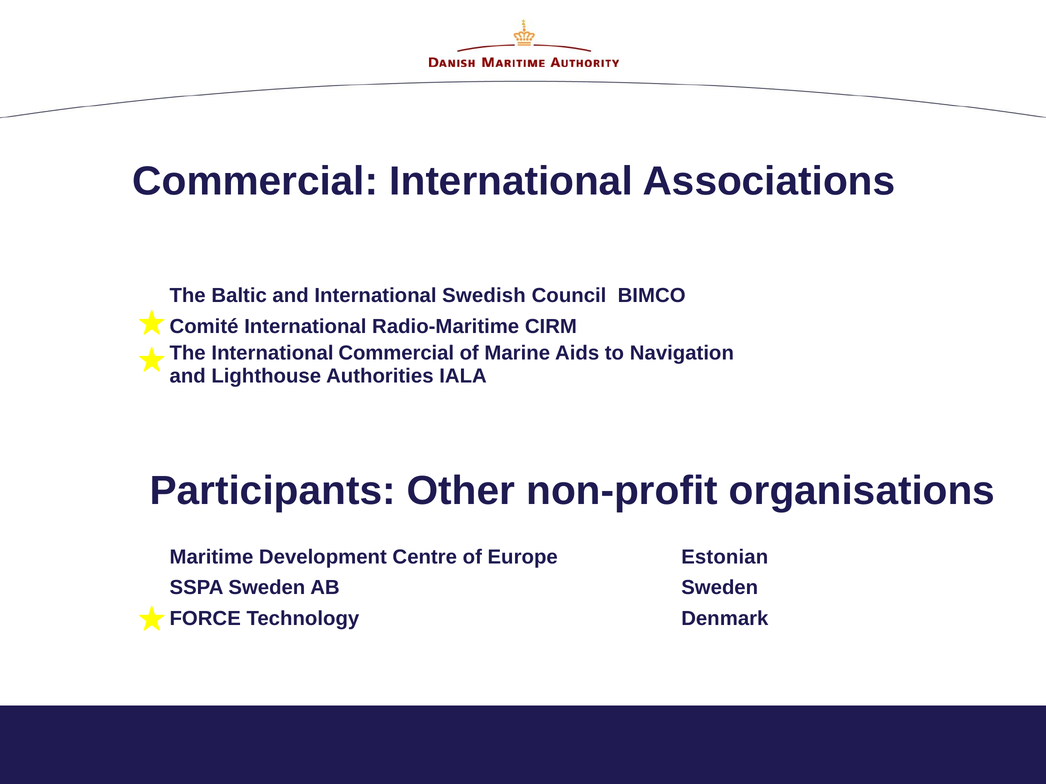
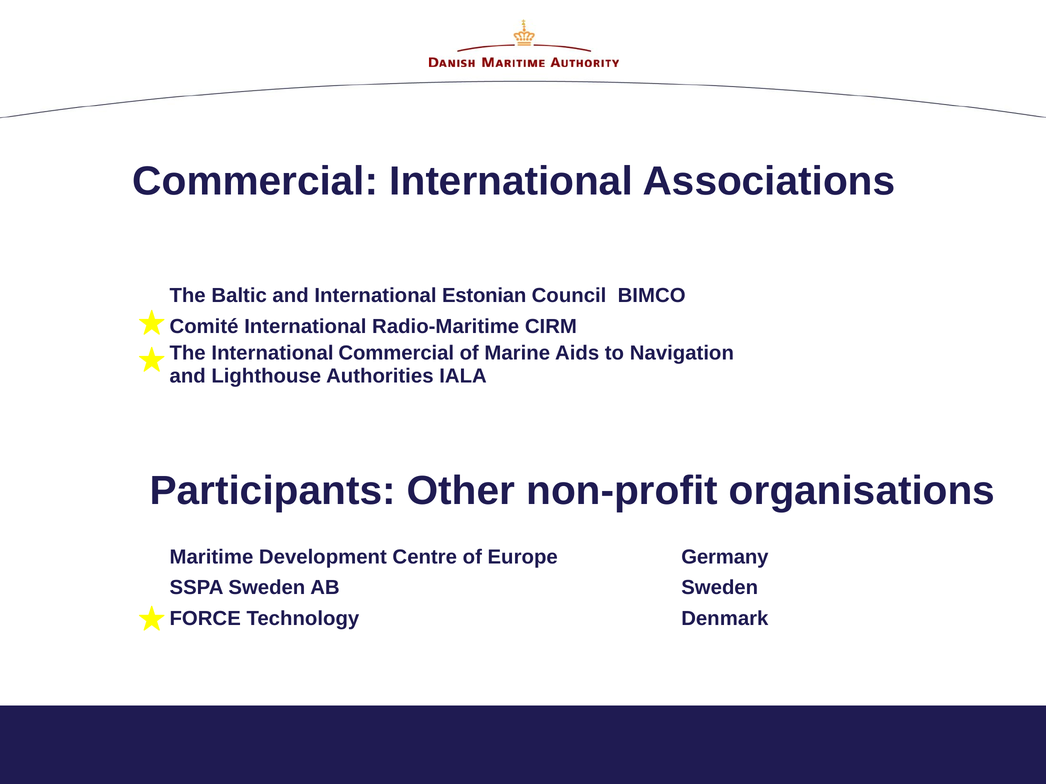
Swedish: Swedish -> Estonian (484, 296)
Estonian: Estonian -> Germany (725, 557)
